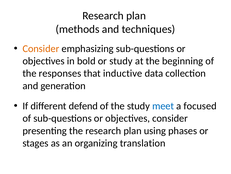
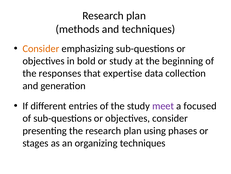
inductive: inductive -> expertise (123, 73)
defend: defend -> entries (83, 106)
meet colour: blue -> purple (163, 106)
organizing translation: translation -> techniques (143, 143)
